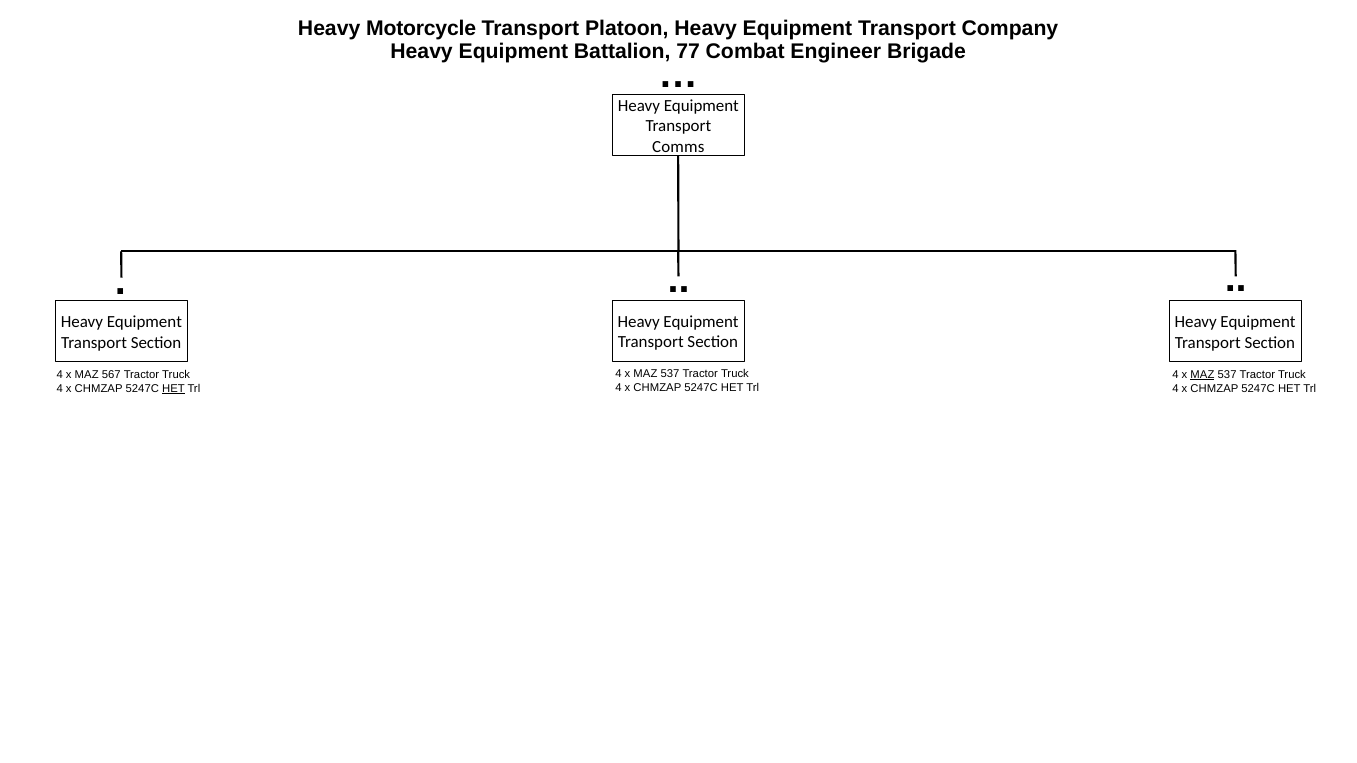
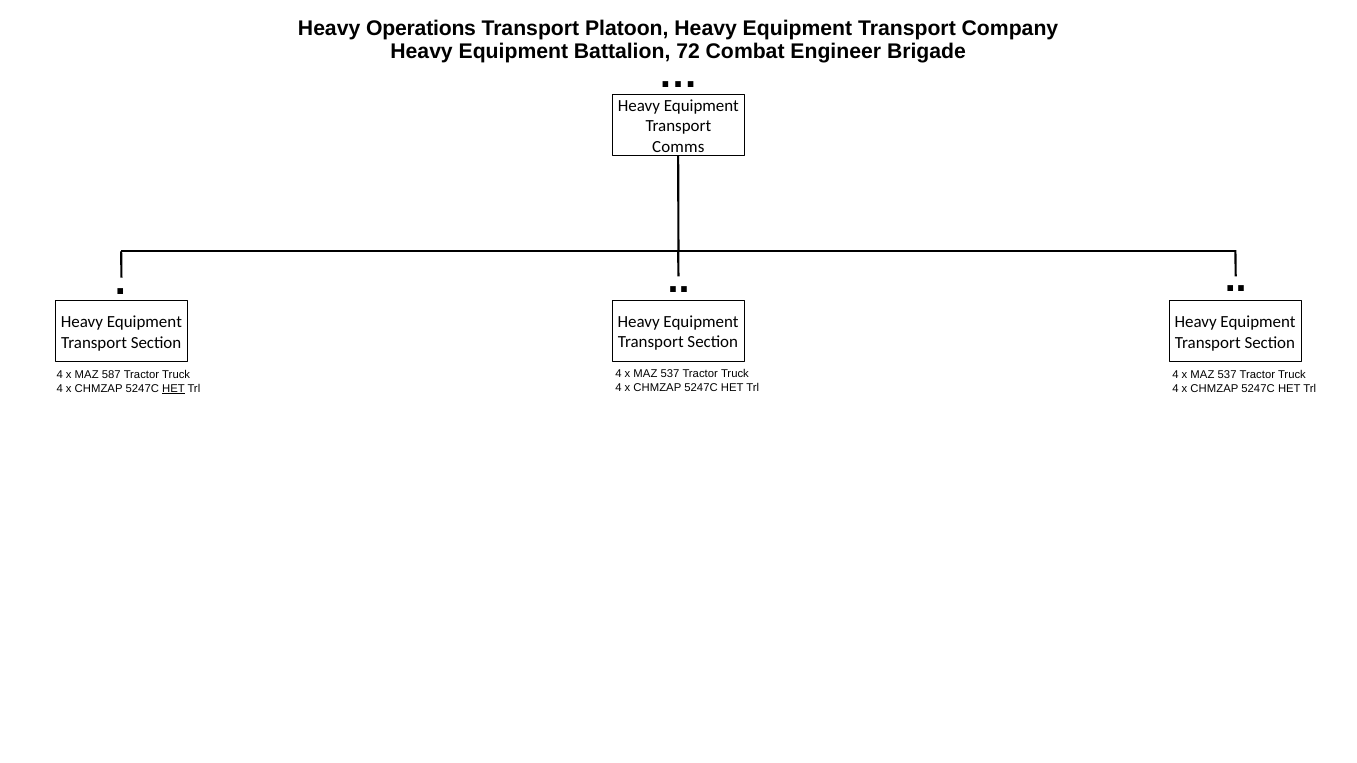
Motorcycle: Motorcycle -> Operations (421, 28)
77: 77 -> 72 (688, 51)
567: 567 -> 587 (111, 375)
MAZ underline: present -> none (1202, 375)
